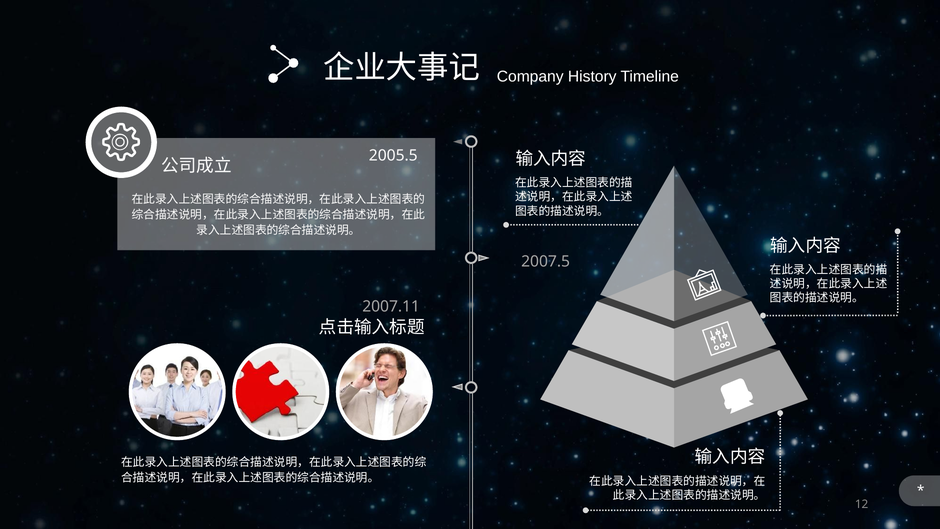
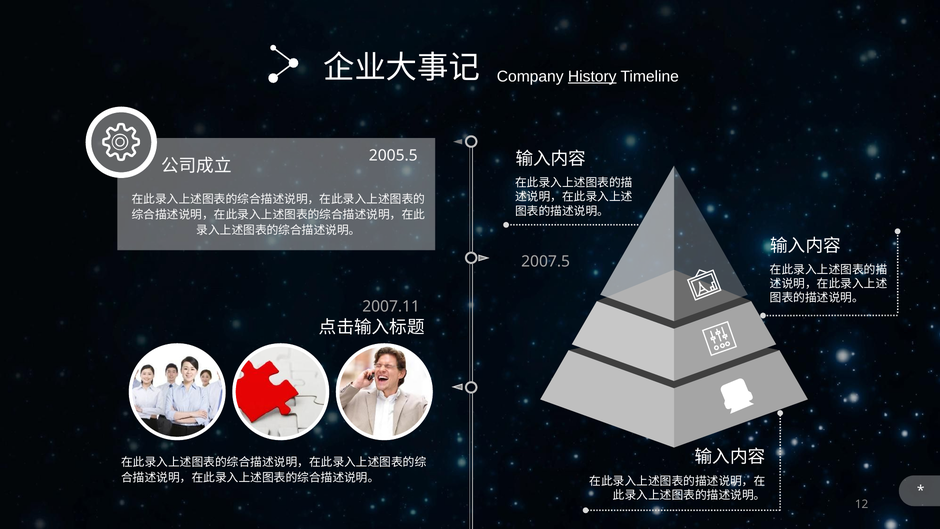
History underline: none -> present (592, 76)
